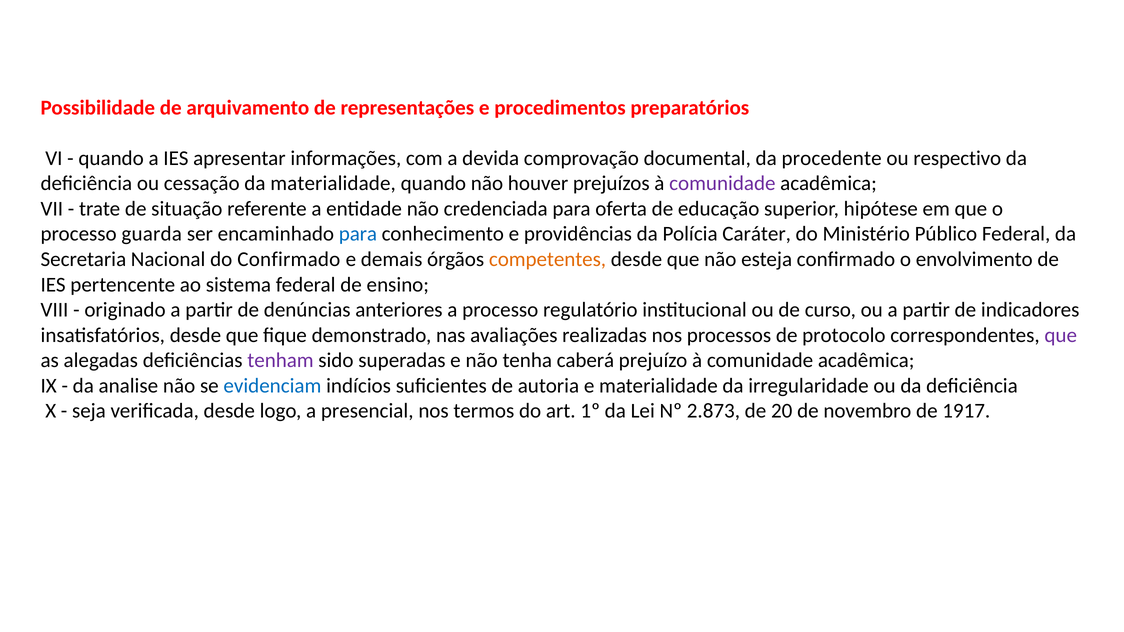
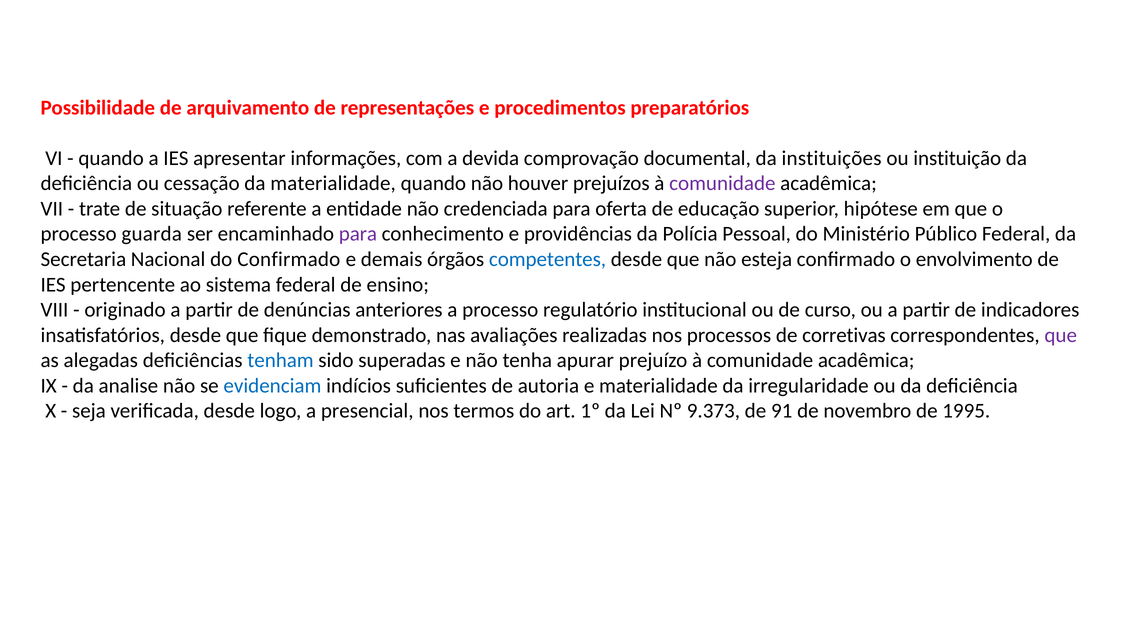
procedente: procedente -> instituições (832, 158)
respectivo: respectivo -> instituição (957, 158)
para colour: blue -> purple (358, 234)
Caráter: Caráter -> Pessoal (757, 234)
competentes colour: orange -> blue (548, 259)
protocolo: protocolo -> corretivas (844, 335)
tenham colour: purple -> blue (281, 361)
caberá: caberá -> apurar (585, 361)
2.873: 2.873 -> 9.373 (713, 411)
20: 20 -> 91 (782, 411)
1917: 1917 -> 1995 (966, 411)
